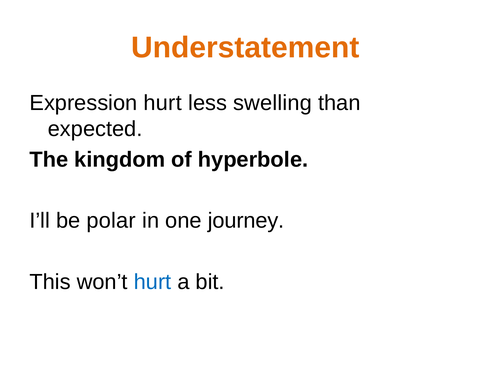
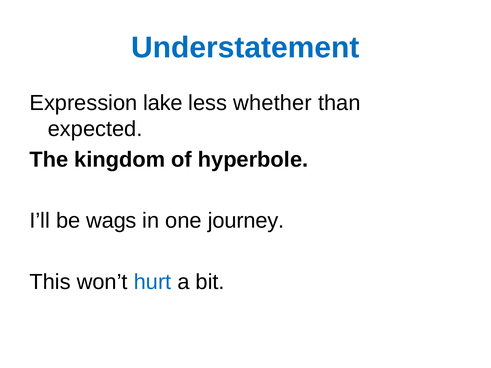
Understatement colour: orange -> blue (245, 48)
Expression hurt: hurt -> lake (163, 103)
swelling: swelling -> whether (273, 103)
polar: polar -> wags (111, 221)
